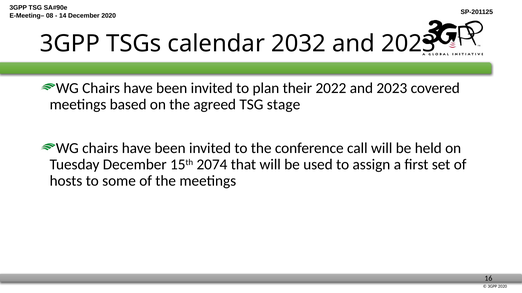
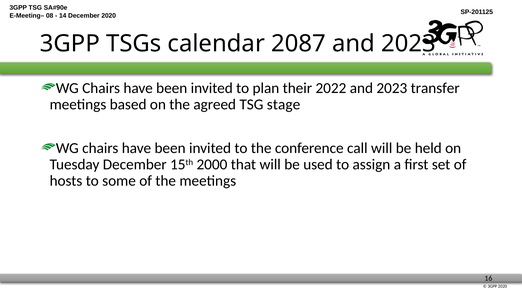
2032: 2032 -> 2087 (298, 44)
covered: covered -> transfer (435, 88)
2074: 2074 -> 2000 (212, 165)
